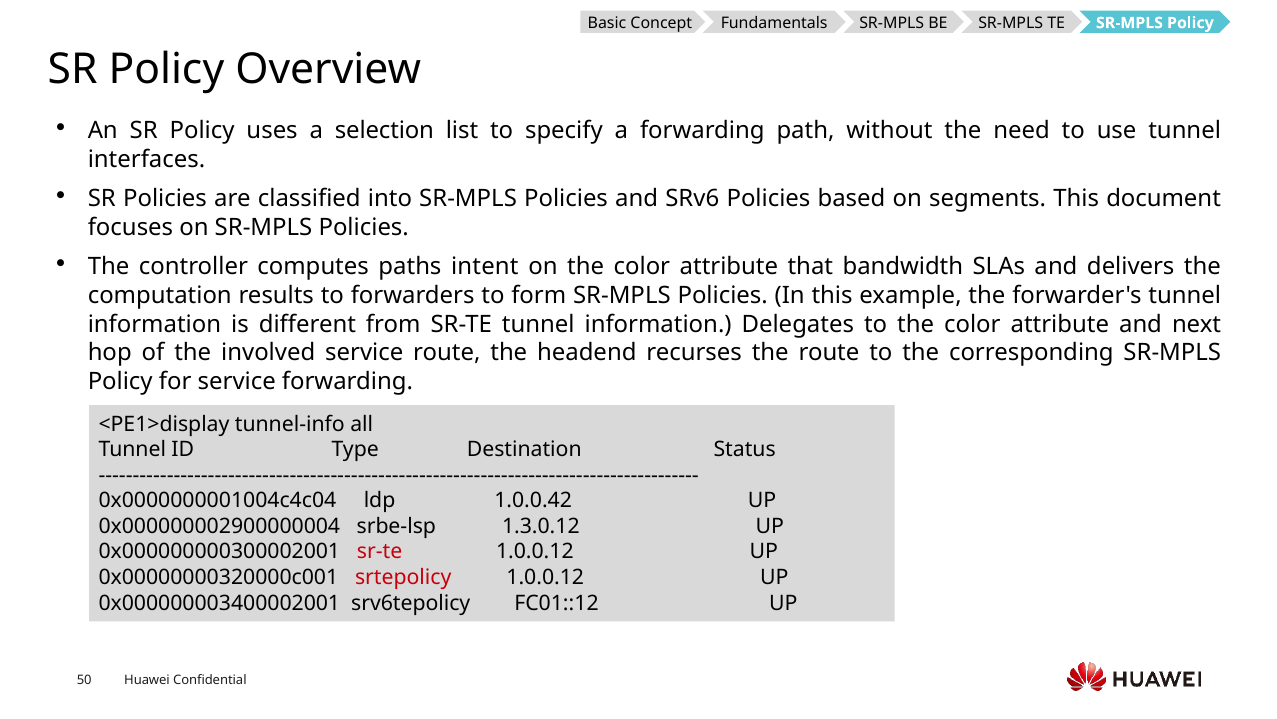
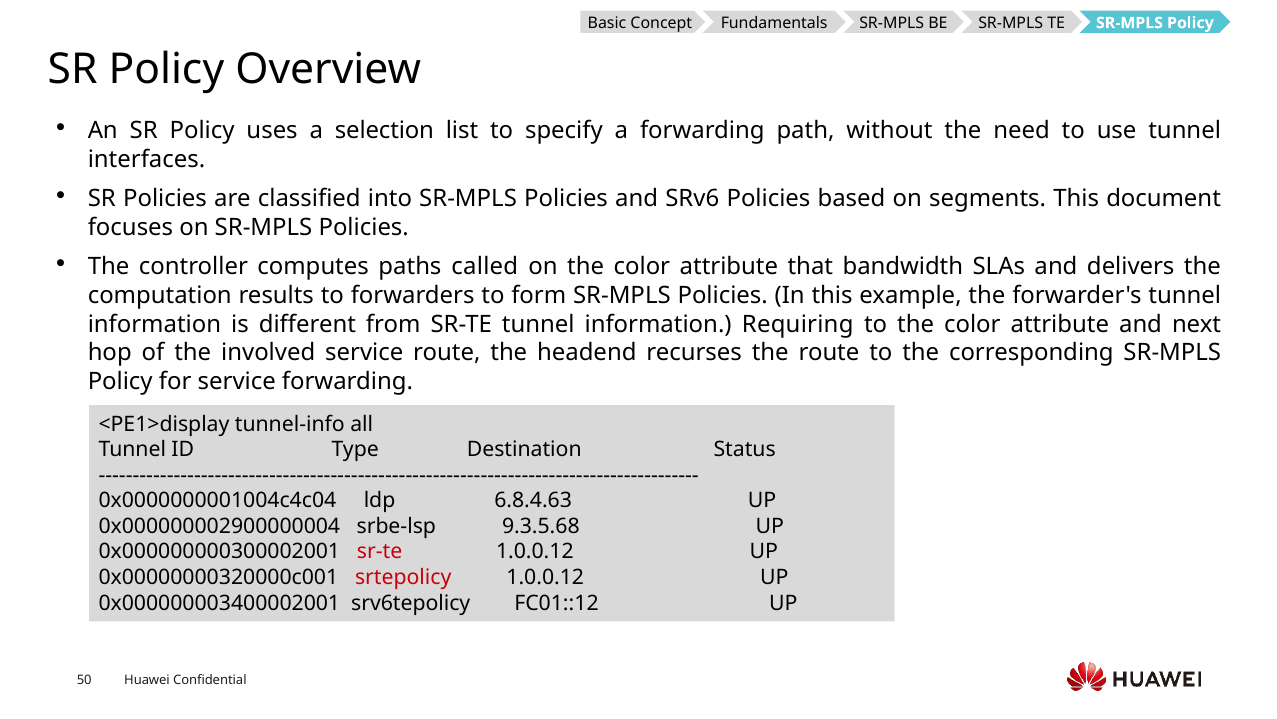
intent: intent -> called (485, 266)
Delegates: Delegates -> Requiring (798, 324)
1.0.0.42: 1.0.0.42 -> 6.8.4.63 (533, 500)
1.3.0.12: 1.3.0.12 -> 9.3.5.68 (541, 526)
